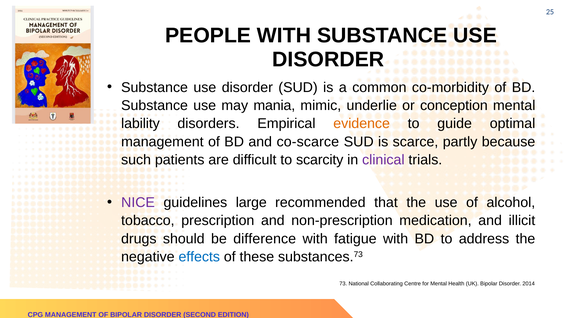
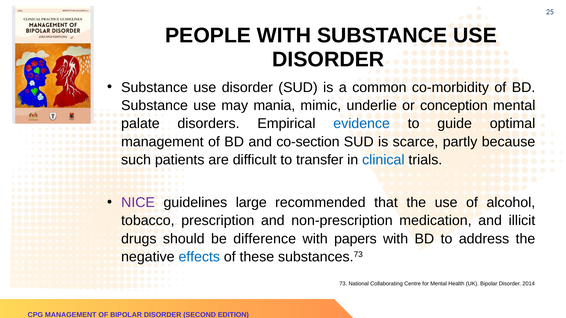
lability: lability -> palate (140, 124)
evidence colour: orange -> blue (362, 124)
co-scarce: co-scarce -> co-section (308, 142)
scarcity: scarcity -> transfer (320, 160)
clinical colour: purple -> blue (383, 160)
fatigue: fatigue -> papers (355, 239)
